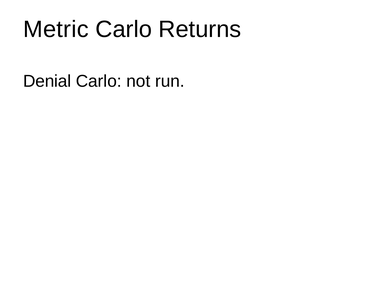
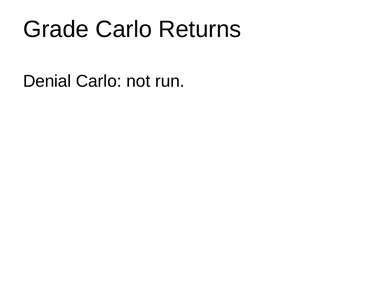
Metric: Metric -> Grade (56, 29)
